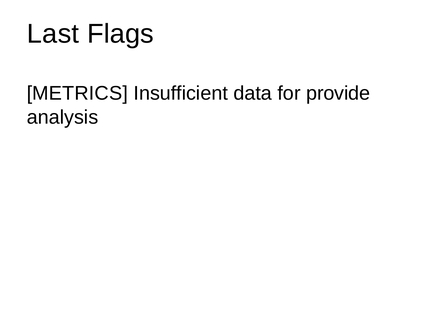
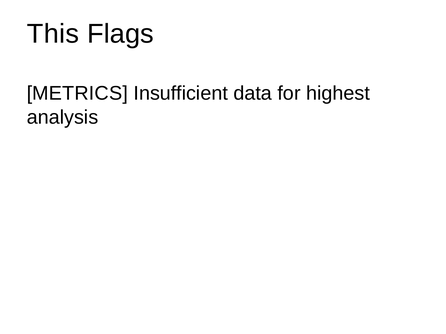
Last: Last -> This (53, 34)
provide: provide -> highest (338, 94)
